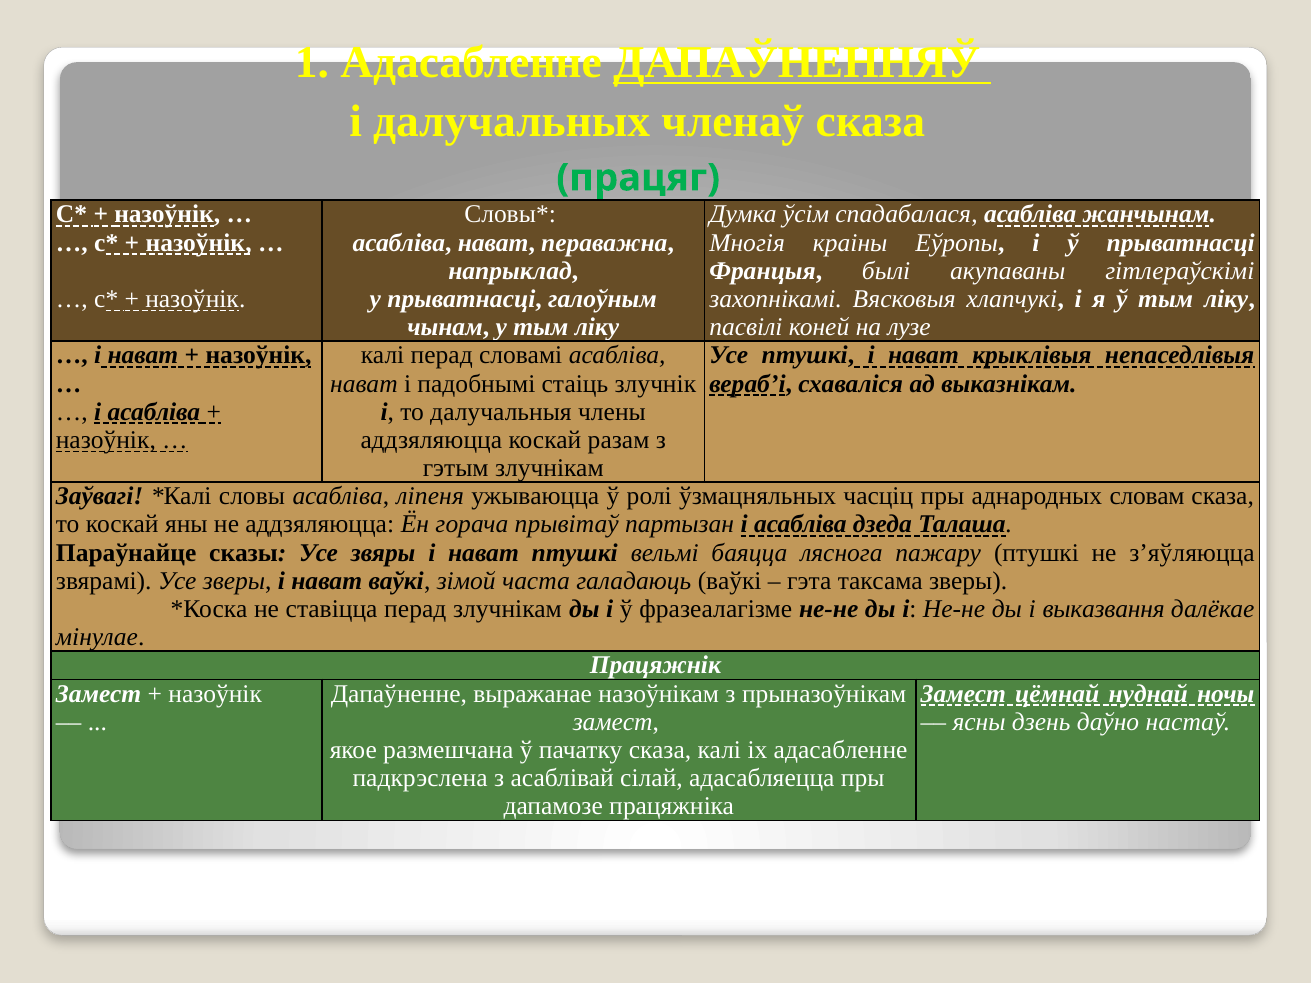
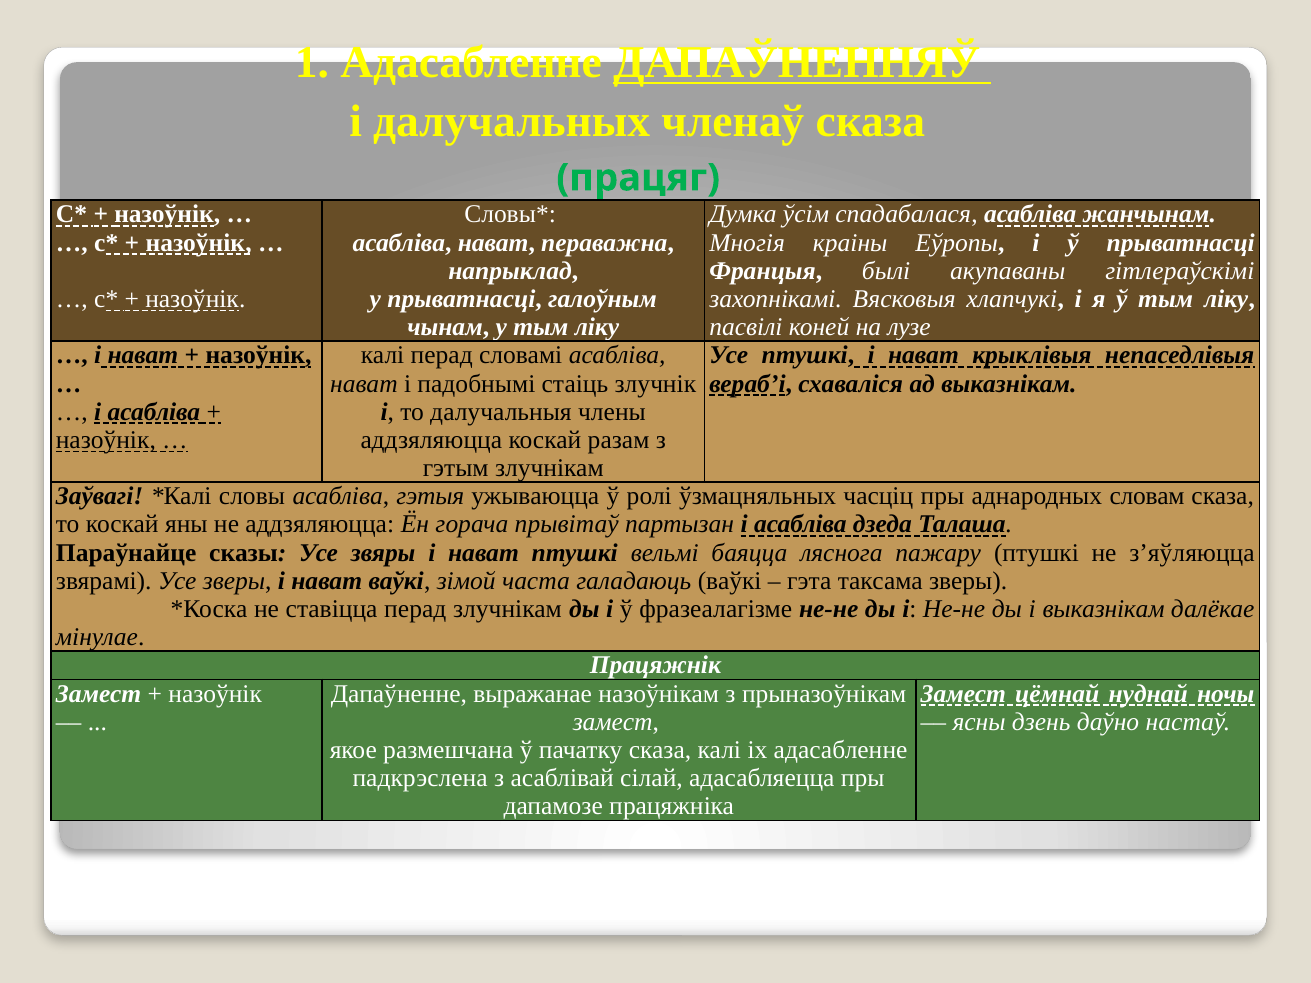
ліпеня: ліпеня -> гэтыя (430, 497)
і выказвання: выказвання -> выказнікам (1104, 609)
